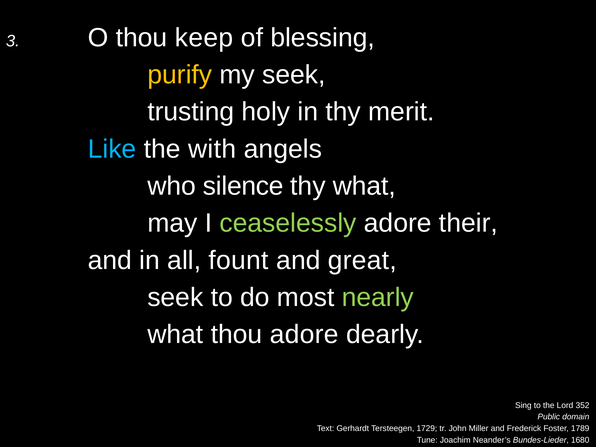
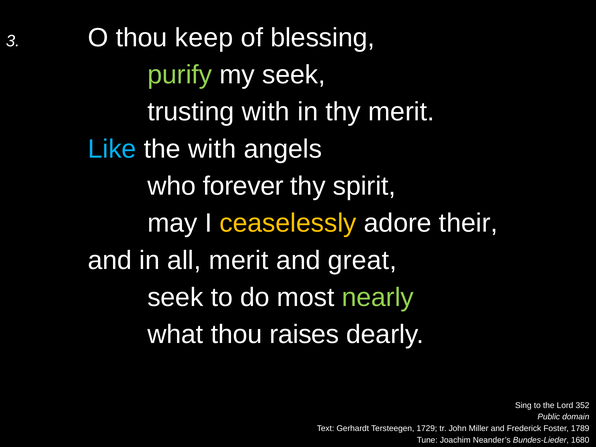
purify colour: yellow -> light green (180, 75)
trusting holy: holy -> with (266, 112)
silence: silence -> forever (243, 186)
thy what: what -> spirit (364, 186)
ceaselessly colour: light green -> yellow (288, 223)
all fount: fount -> merit (239, 260)
thou adore: adore -> raises (304, 334)
